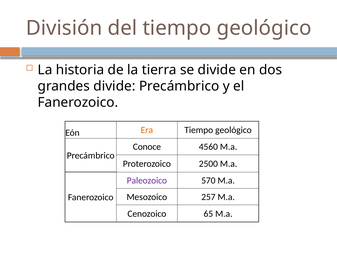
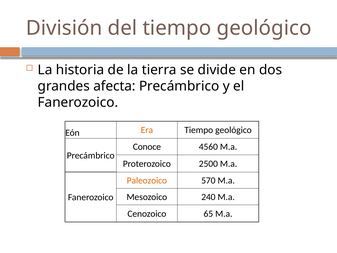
grandes divide: divide -> afecta (114, 86)
Paleozoico colour: purple -> orange (147, 180)
257: 257 -> 240 (208, 197)
